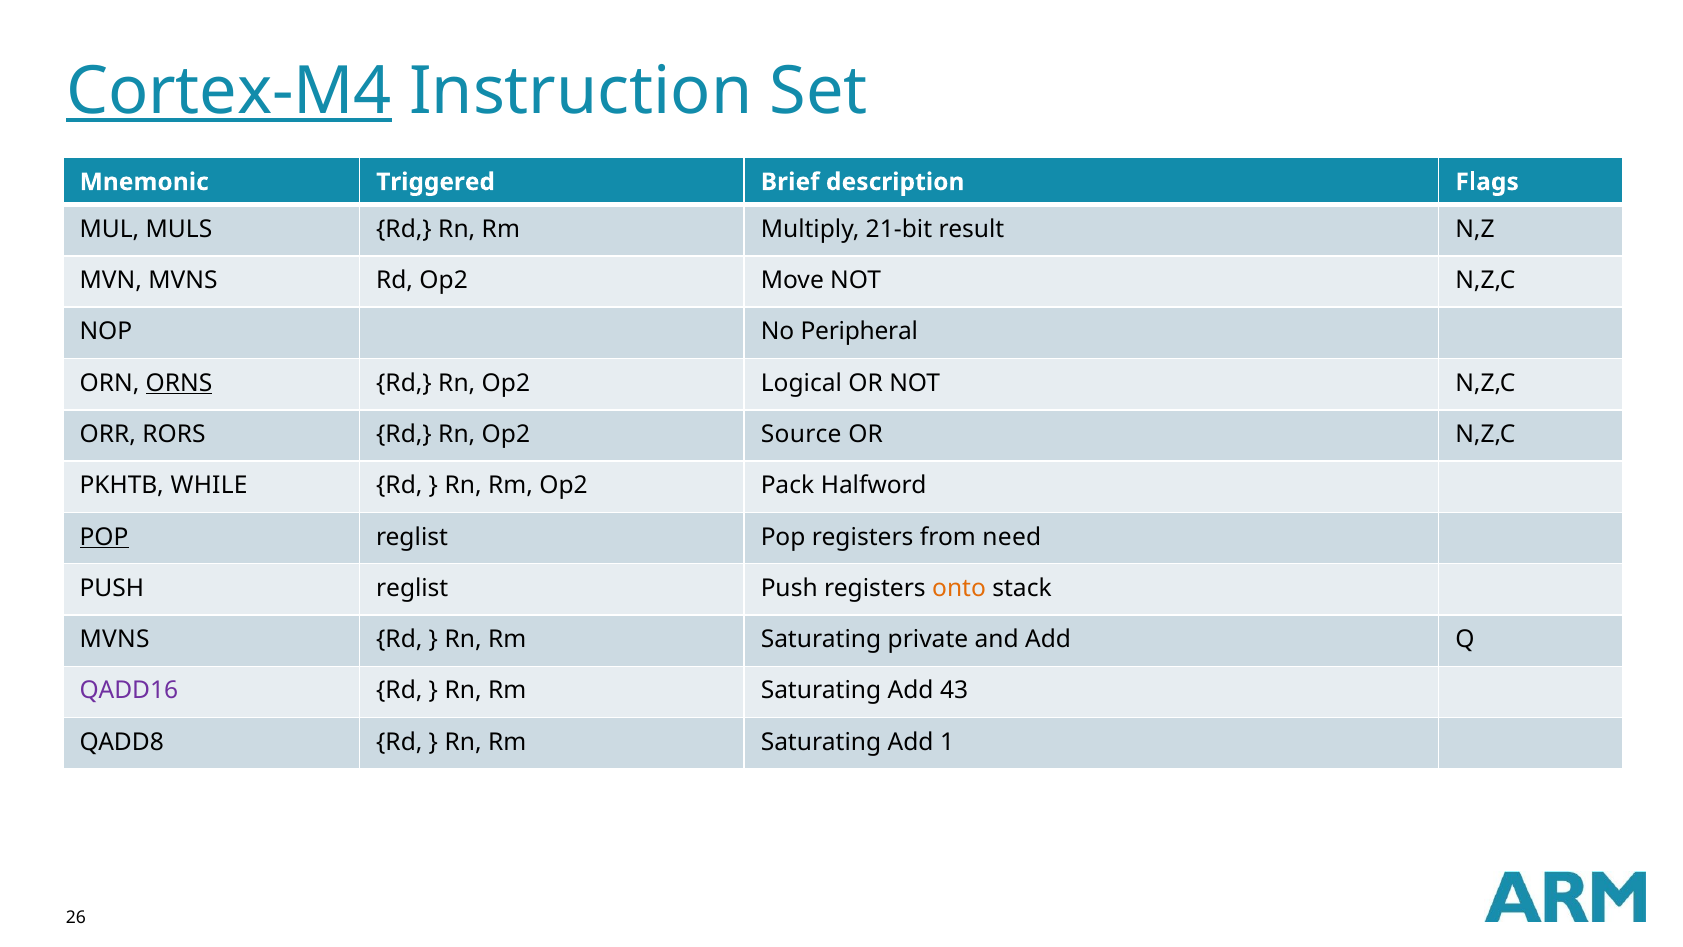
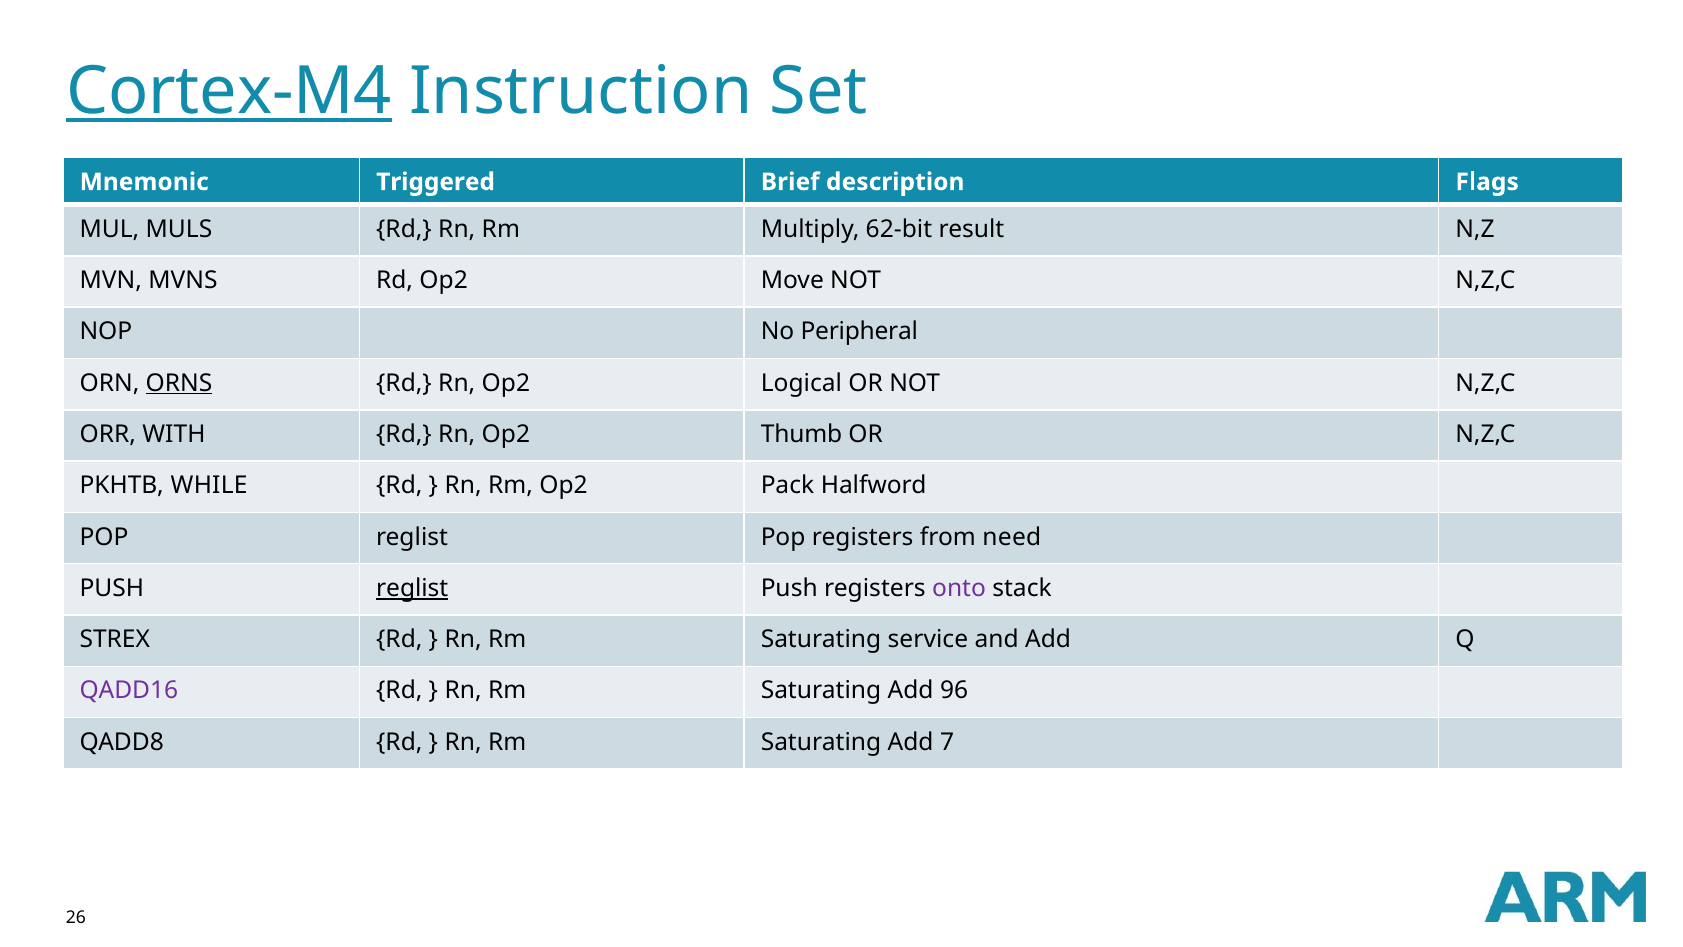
21-bit: 21-bit -> 62-bit (899, 229)
RORS: RORS -> WITH (174, 434)
Source: Source -> Thumb (801, 434)
POP underline: present -> none (104, 537)
reglist underline: none -> present (412, 588)
onto colour: orange -> purple (959, 588)
MVNS: MVNS -> STREX (115, 640)
private: private -> service (928, 640)
43: 43 -> 96 (954, 691)
1: 1 -> 7 (947, 742)
